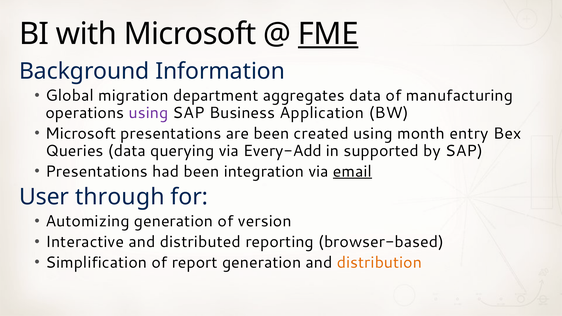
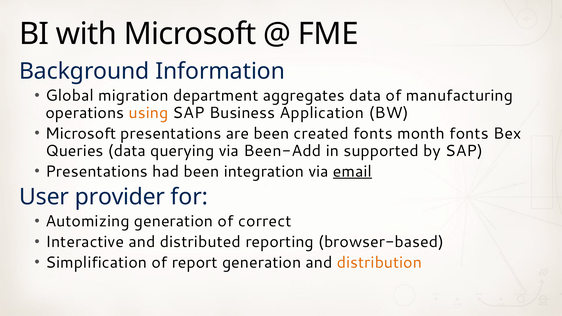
FME underline: present -> none (328, 34)
using colour: purple -> orange (148, 113)
created using: using -> fonts (373, 133)
month entry: entry -> fonts (469, 133)
Every-Add: Every-Add -> Been-Add (282, 151)
through: through -> provider (120, 197)
version: version -> correct (265, 221)
